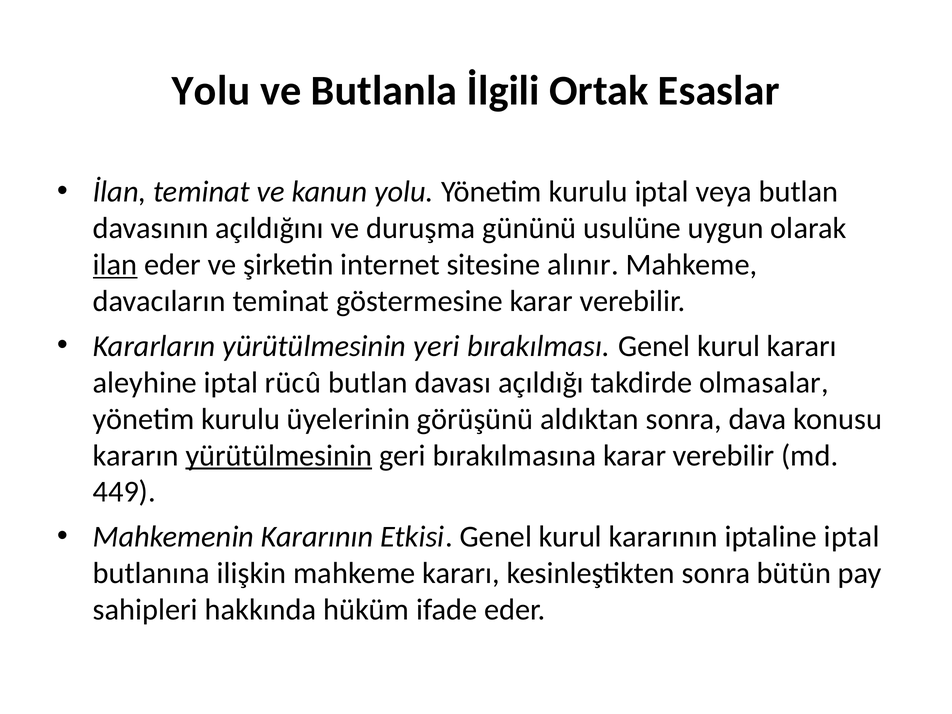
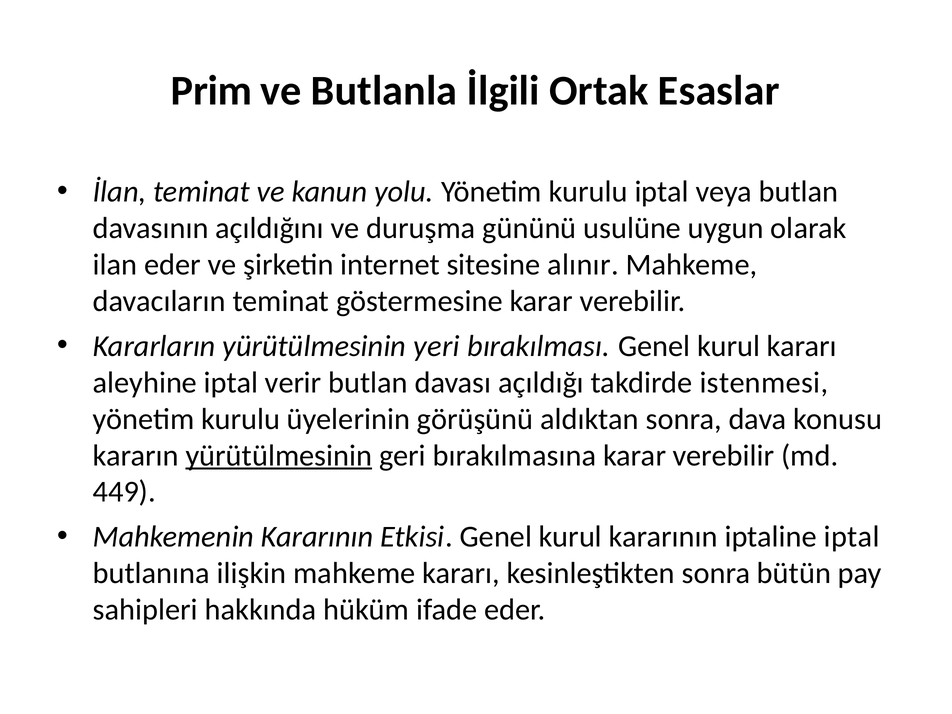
Yolu: Yolu -> Prim (211, 91)
ilan underline: present -> none (115, 265)
rücû: rücû -> verir (293, 383)
olmasalar: olmasalar -> istenmesi (764, 383)
